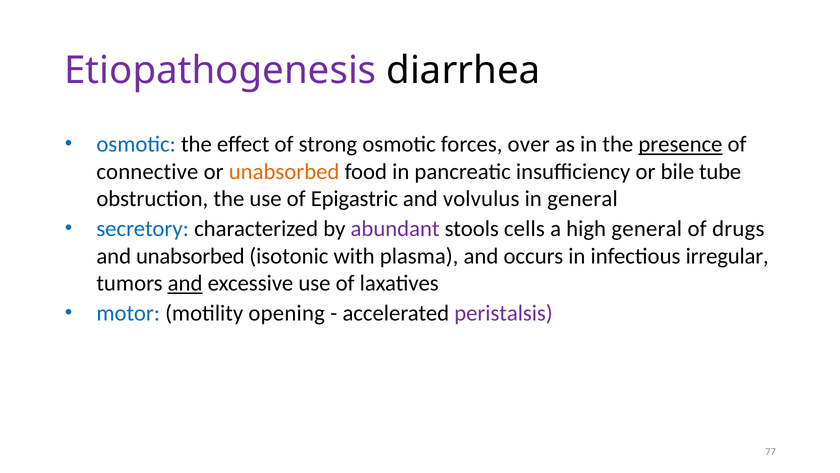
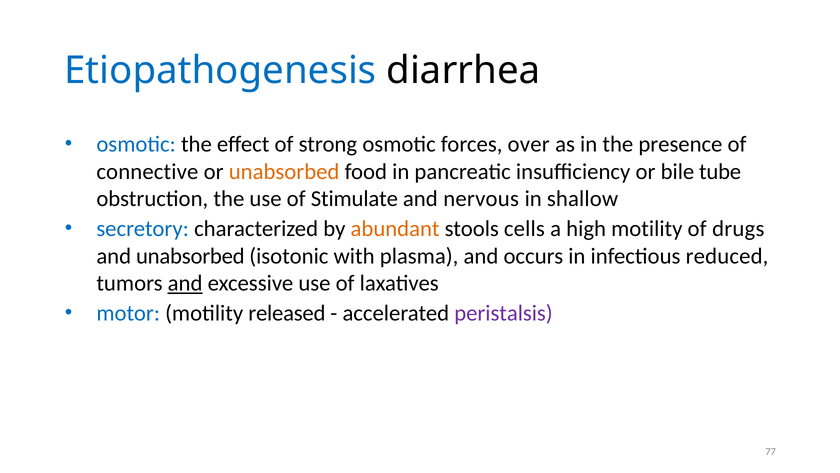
Etiopathogenesis colour: purple -> blue (220, 71)
presence underline: present -> none (680, 144)
Epigastric: Epigastric -> Stimulate (354, 199)
volvulus: volvulus -> nervous (481, 199)
in general: general -> shallow (583, 199)
abundant colour: purple -> orange (395, 229)
high general: general -> motility (647, 229)
irregular: irregular -> reduced (727, 256)
opening: opening -> released (287, 313)
